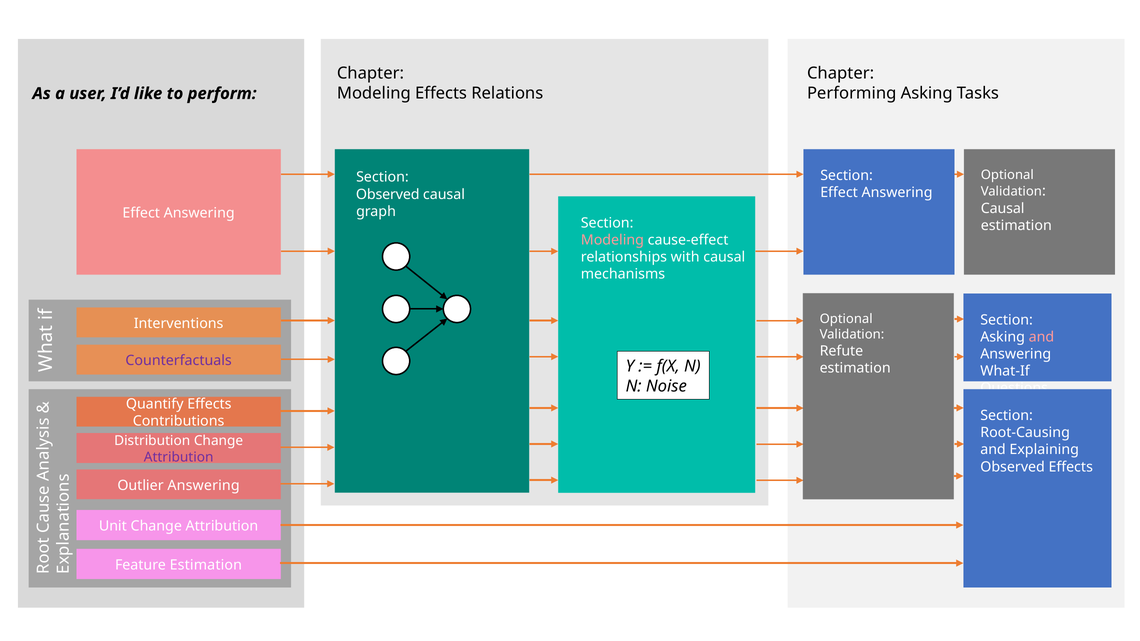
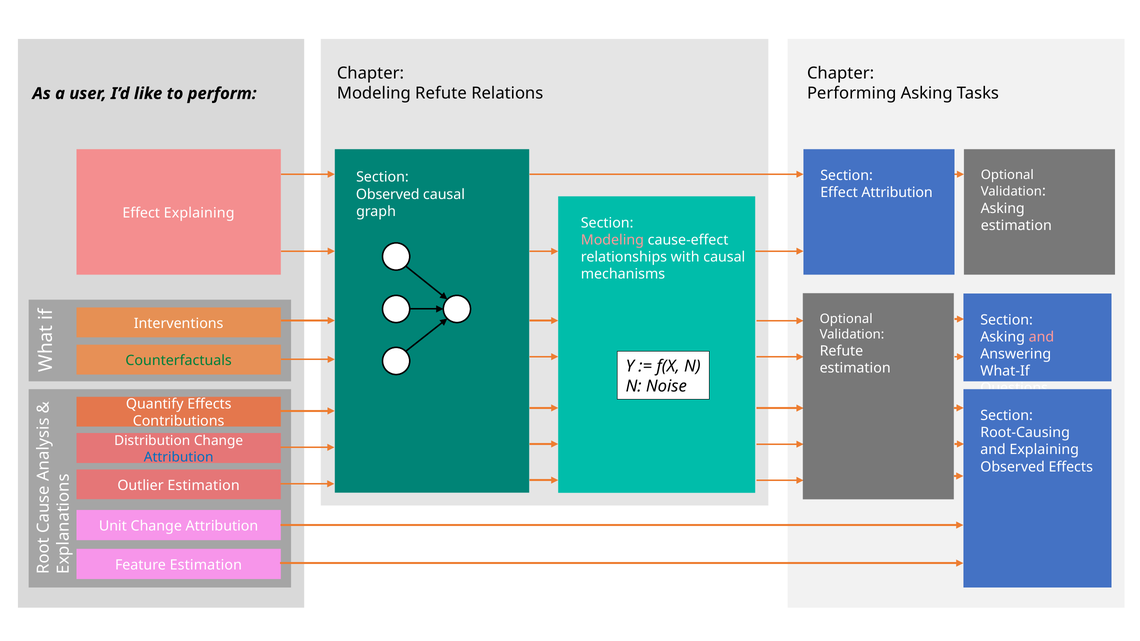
Modeling Effects: Effects -> Refute (441, 93)
Answering: Answering -> Attribution (897, 193)
Causal: Causal -> Asking (1003, 208)
Answering: Answering -> Explaining (199, 213)
Counterfactuals colour: purple -> green (179, 361)
Attribution colour: purple -> blue (179, 457)
Outlier Answering: Answering -> Estimation (204, 486)
